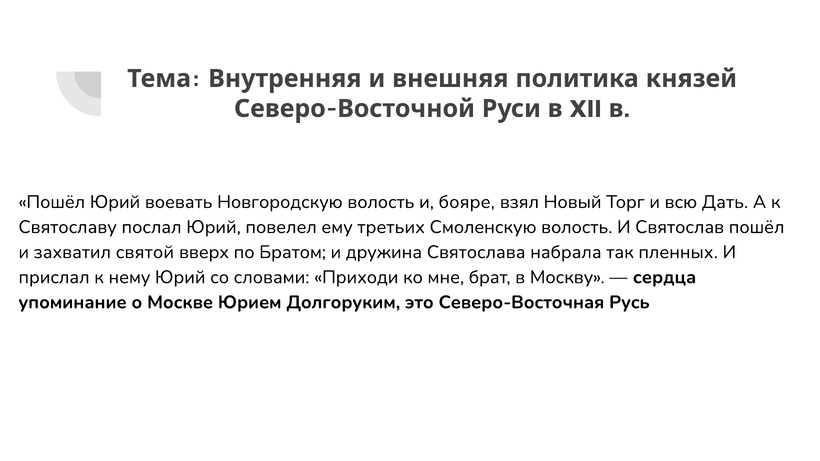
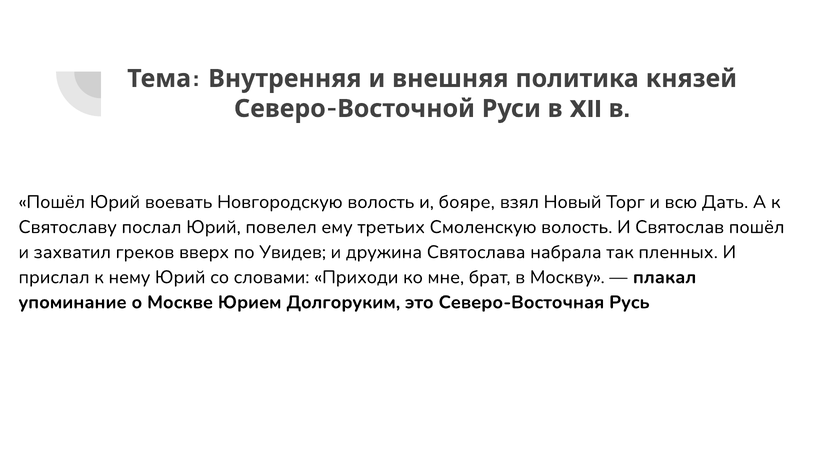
святой: святой -> греков (145, 252)
Братом: Братом -> Увидев (293, 252)
сердца: сердца -> плакал (665, 277)
